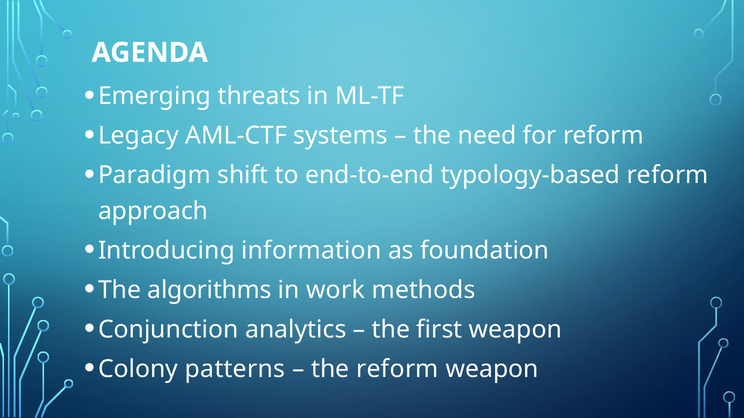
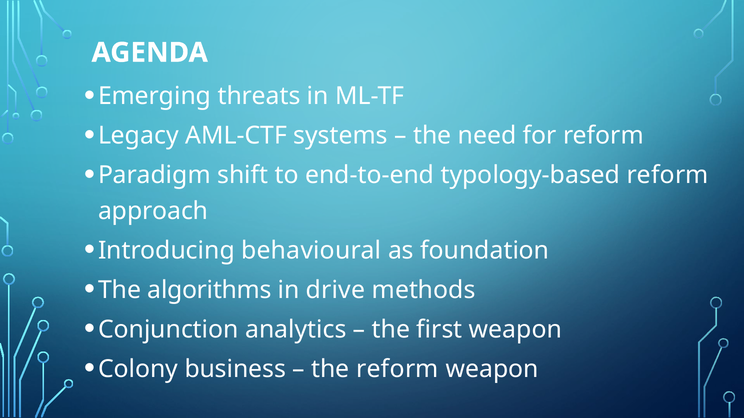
information: information -> behavioural (311, 251)
work: work -> drive (336, 290)
patterns: patterns -> business (235, 369)
